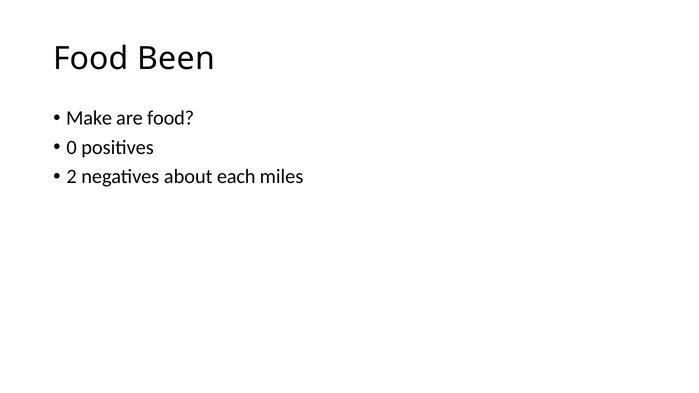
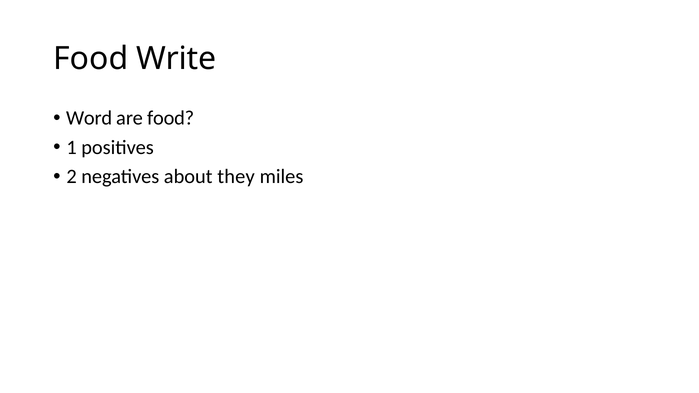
Been: Been -> Write (176, 59)
Make: Make -> Word (89, 118)
0: 0 -> 1 (72, 147)
each: each -> they (236, 177)
